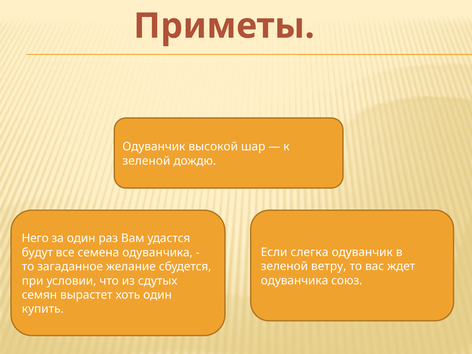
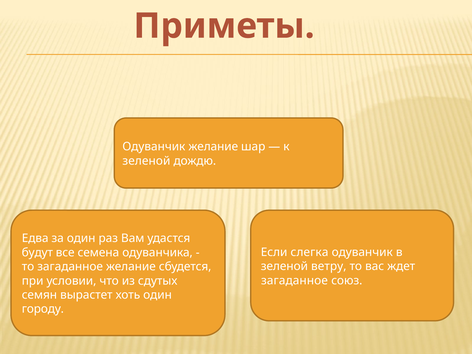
Одуванчик высокой: высокой -> желание (213, 147)
Него: Него -> Едва (35, 238)
одуванчика: одуванчика -> загаданное (294, 280)
купить: купить -> городу (43, 309)
